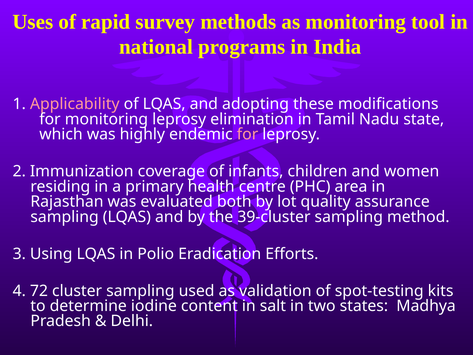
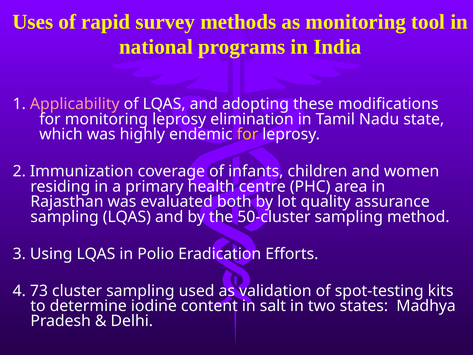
for colour: pink -> yellow (248, 134)
39-cluster: 39-cluster -> 50-cluster (274, 217)
72: 72 -> 73 (39, 291)
